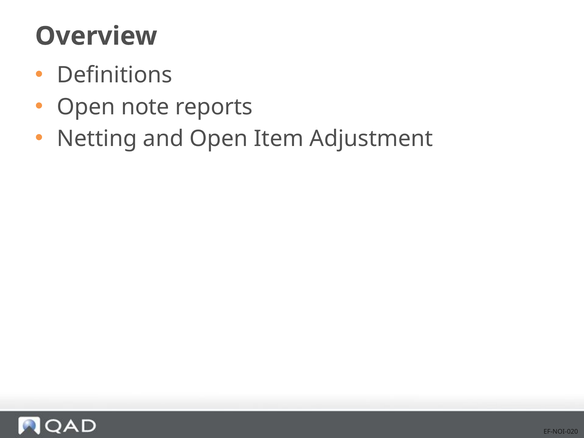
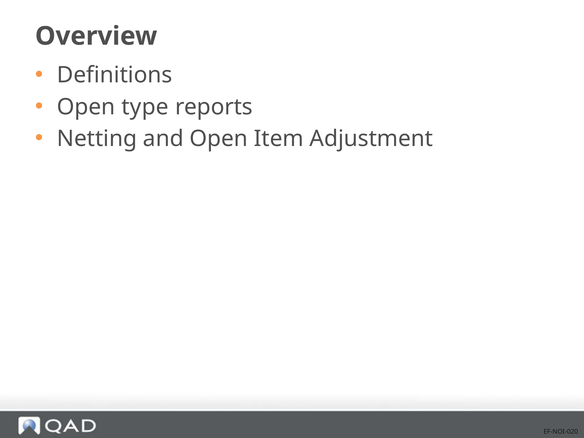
note: note -> type (145, 107)
